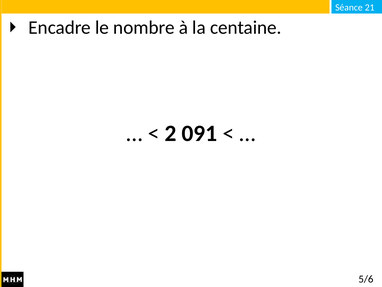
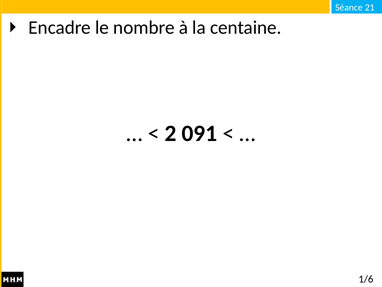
5/6: 5/6 -> 1/6 (366, 279)
